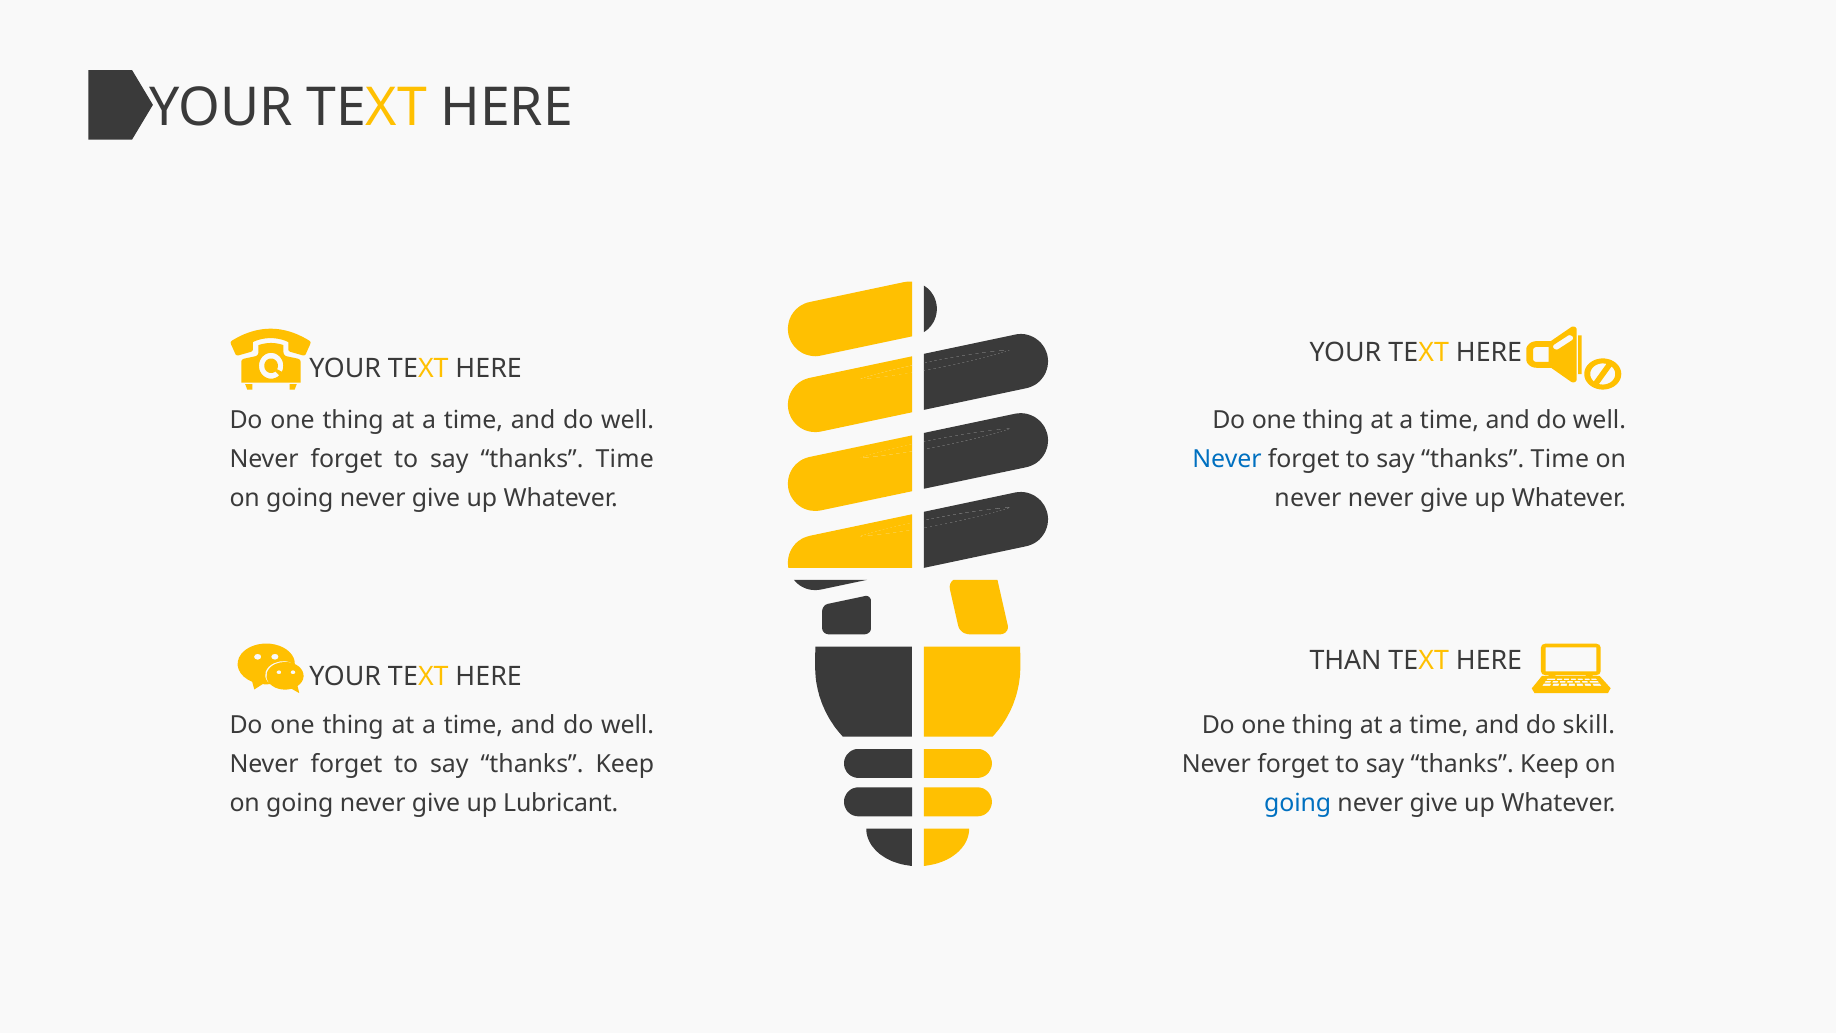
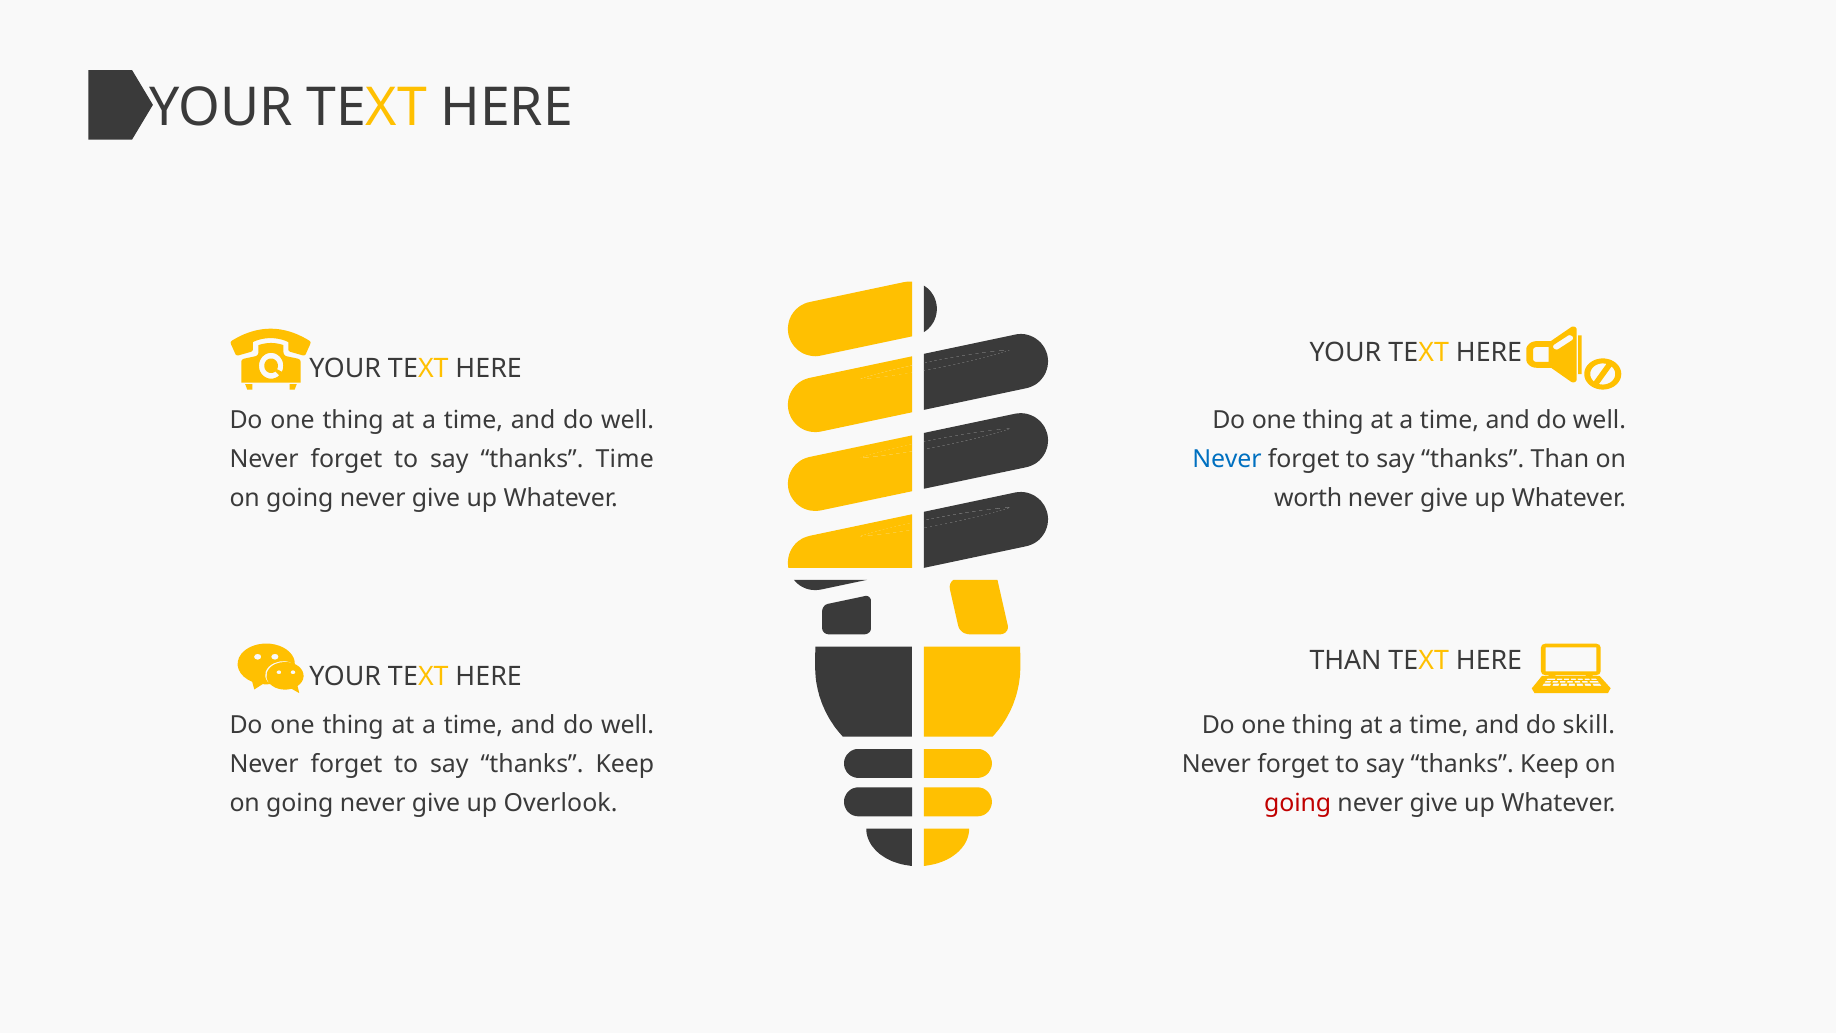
Time: Time -> Than (1560, 459)
never: never -> worth (1308, 498)
Lubricant: Lubricant -> Overlook (561, 803)
going colour: blue -> red (1298, 803)
